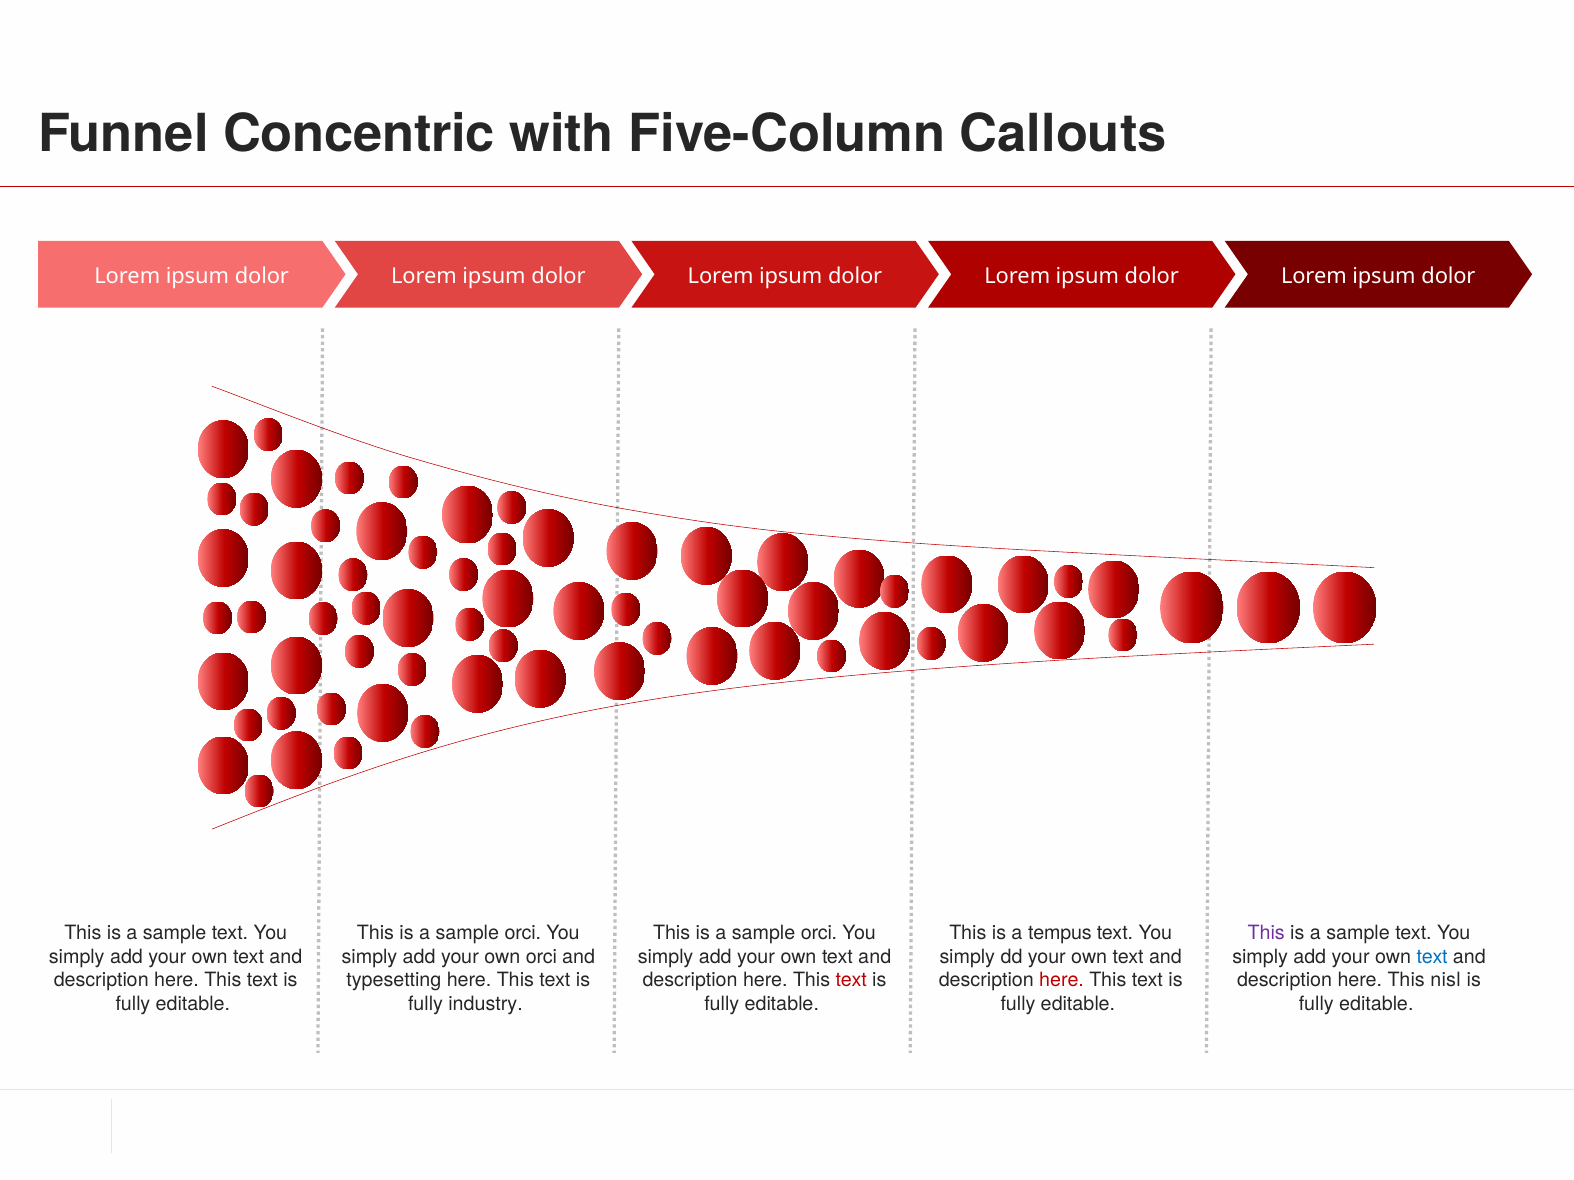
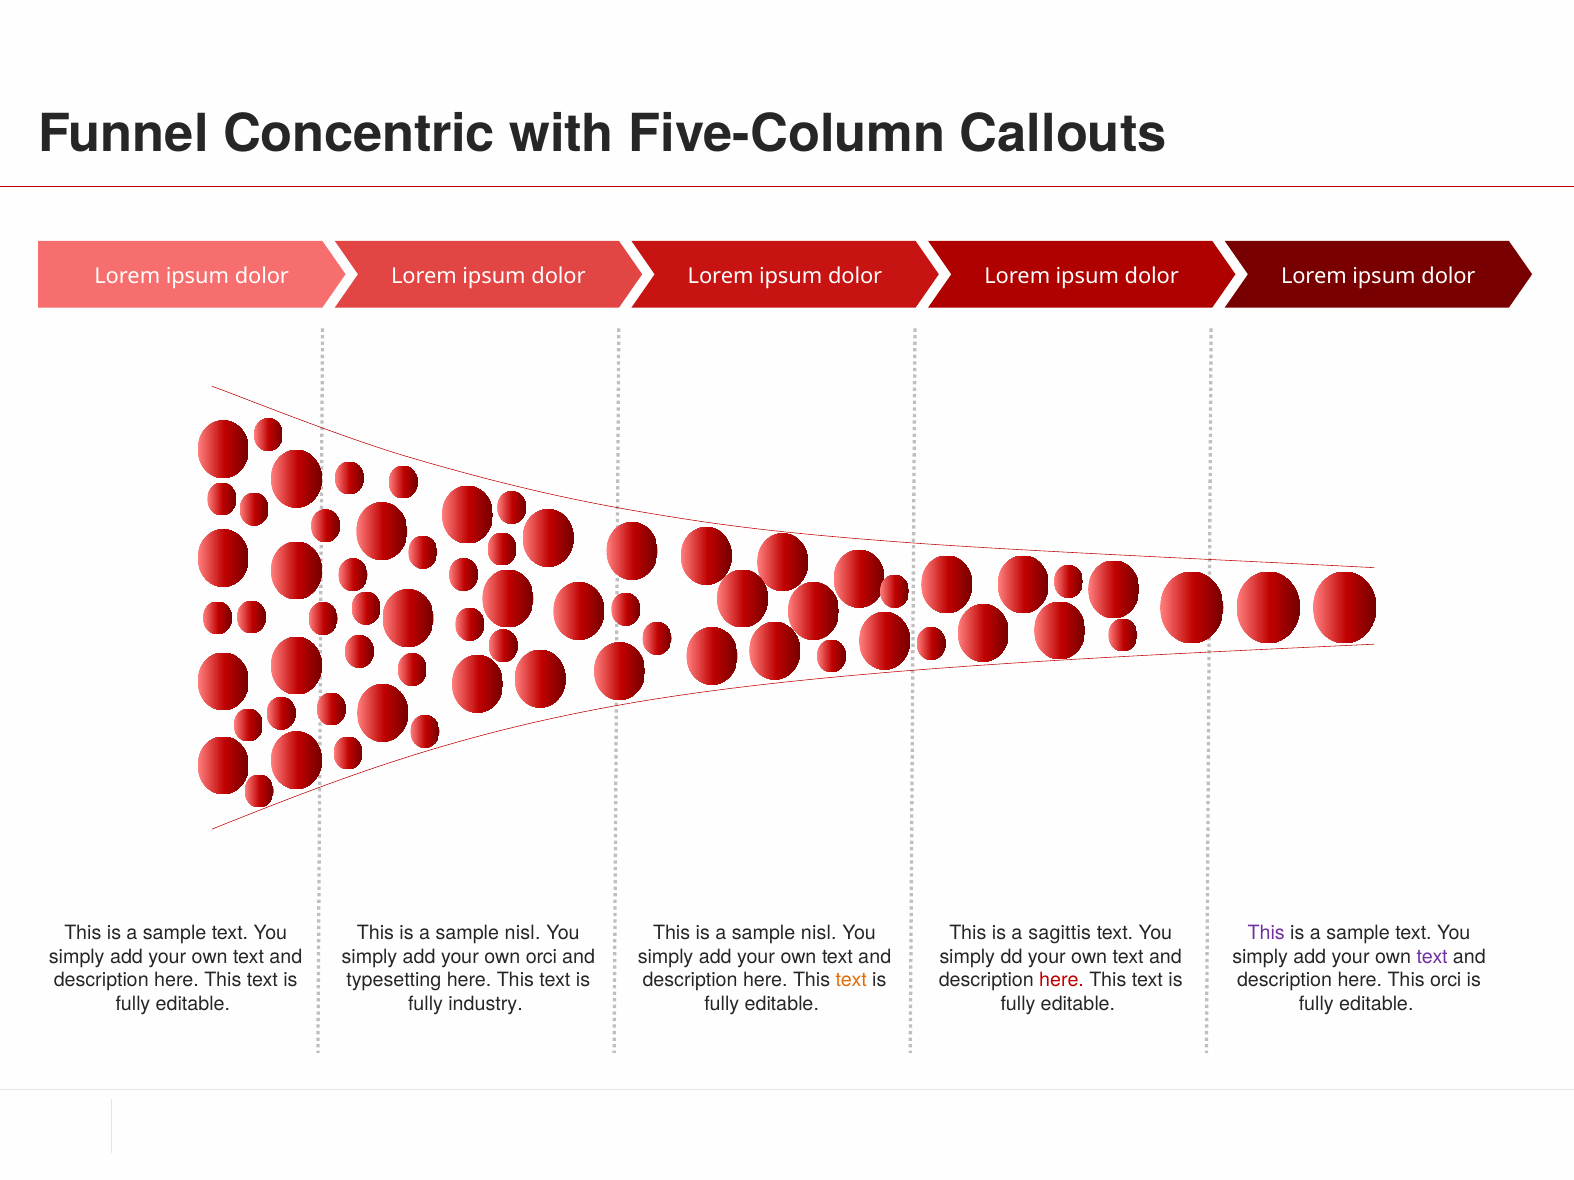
orci: orci -> nisl (523, 933)
orci: orci -> nisl (819, 933)
tempus: tempus -> sagittis (1060, 933)
text colour: blue -> purple (1432, 957)
text colour: red -> orange (851, 981)
This nisl: nisl -> orci (1446, 981)
